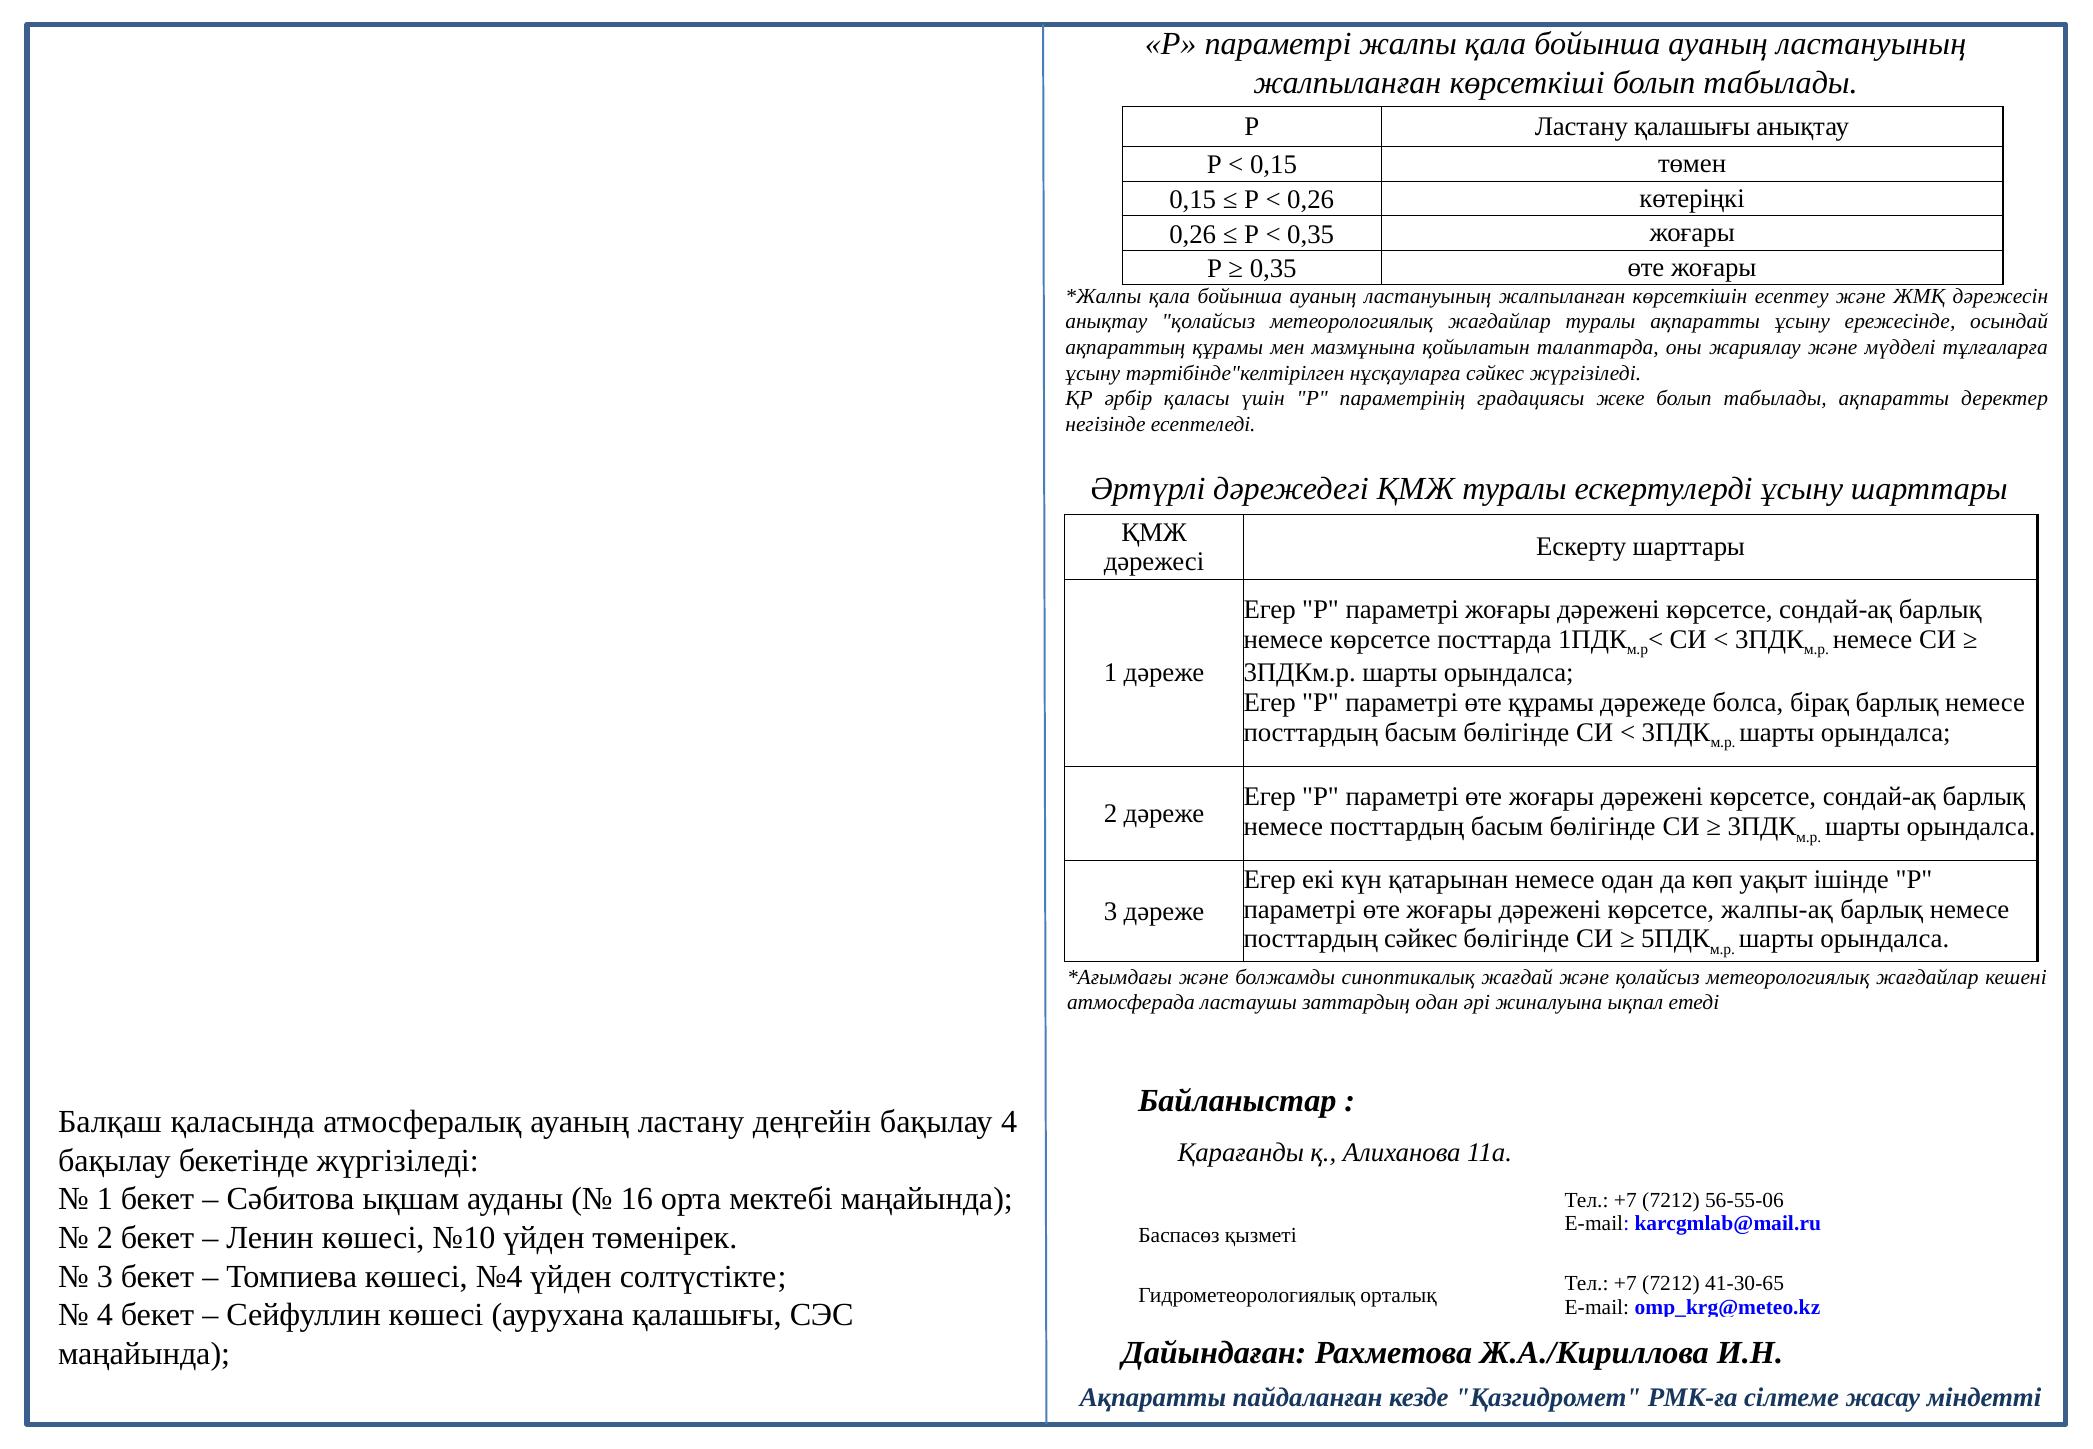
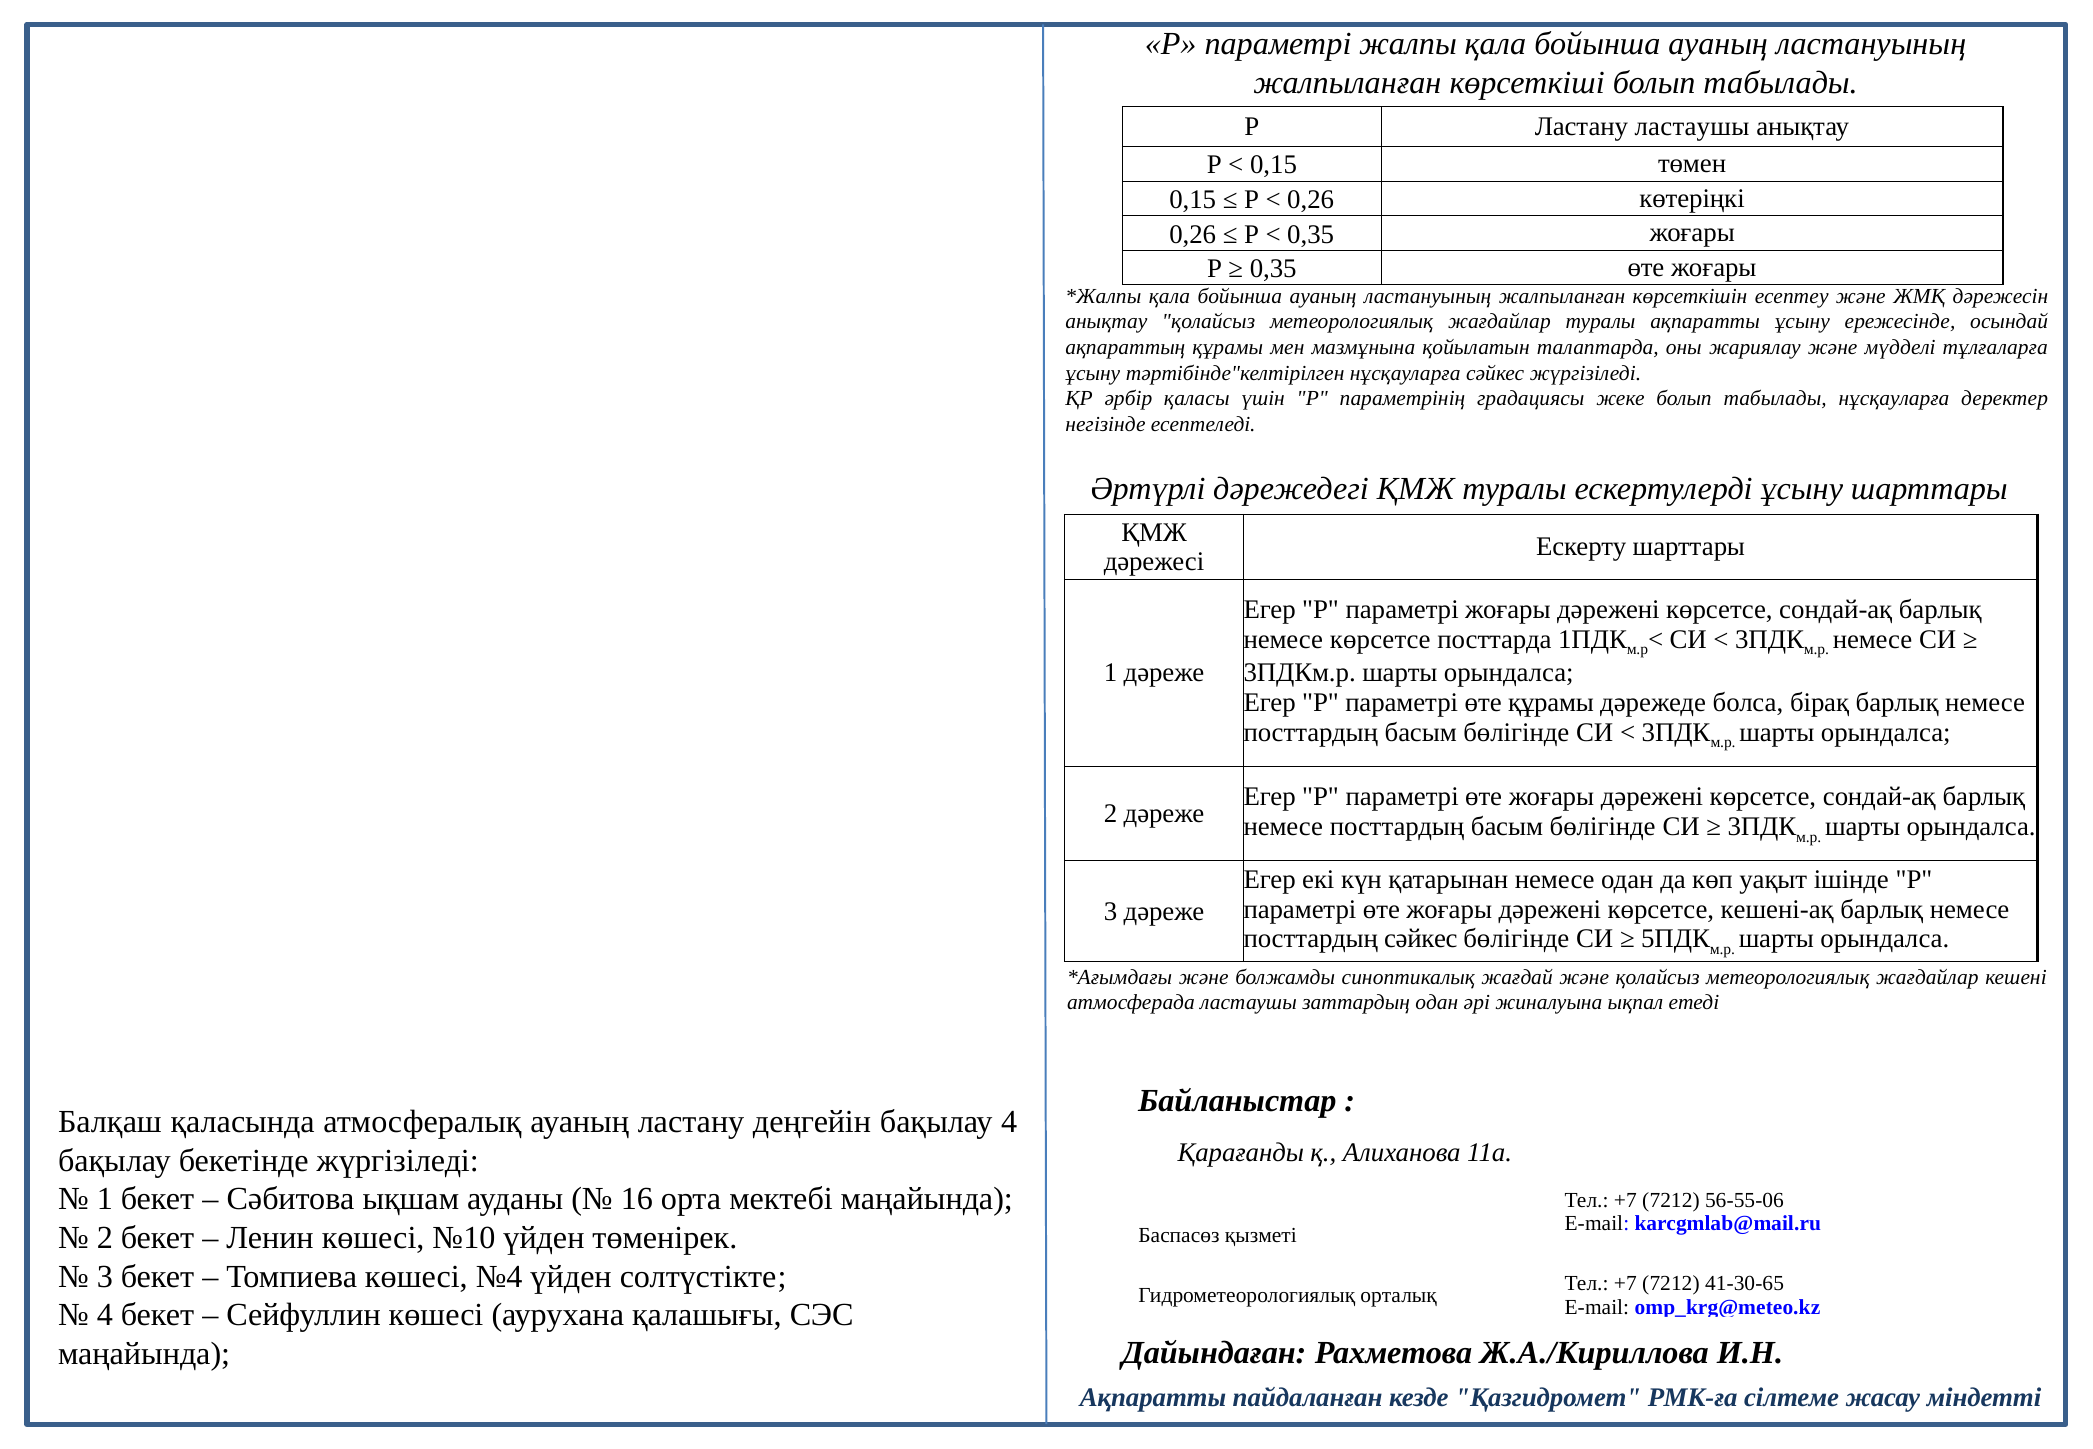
Ластану қалашығы: қалашығы -> ластаушы (1692, 127)
табылады ақпаратты: ақпаратты -> нұсқауларға (1894, 399)
жалпы-ақ: жалпы-ақ -> кешені-ақ (1777, 909)
